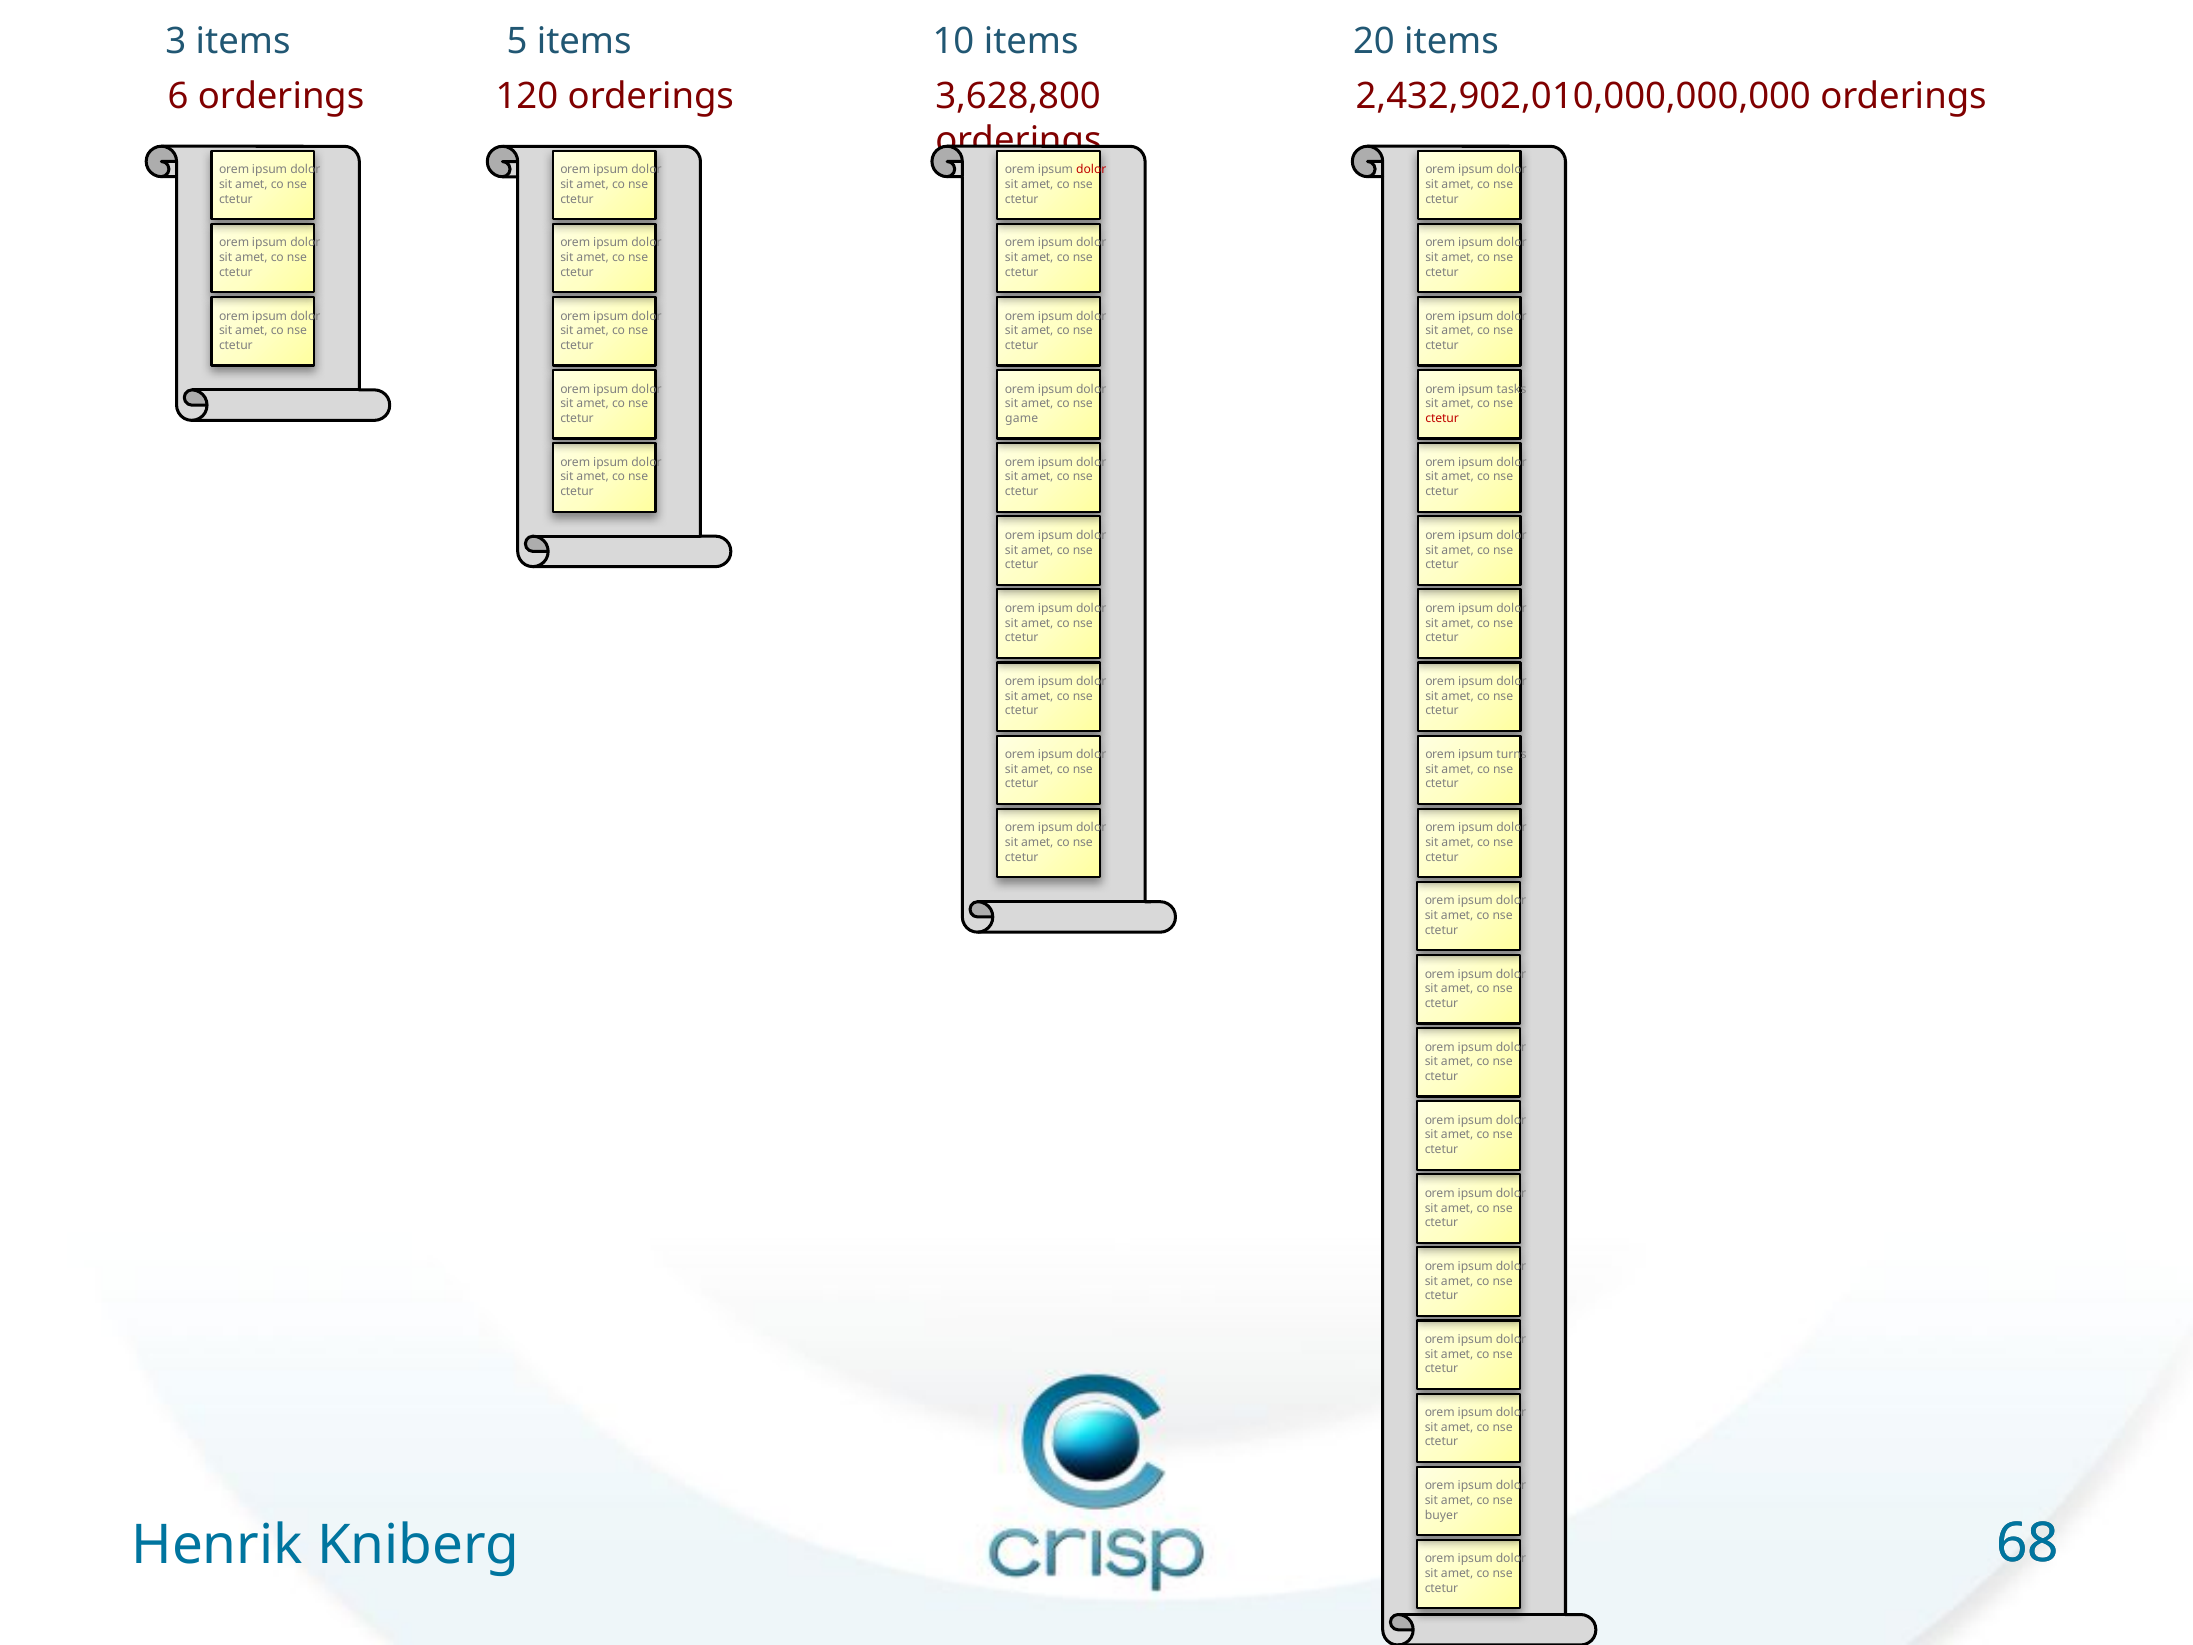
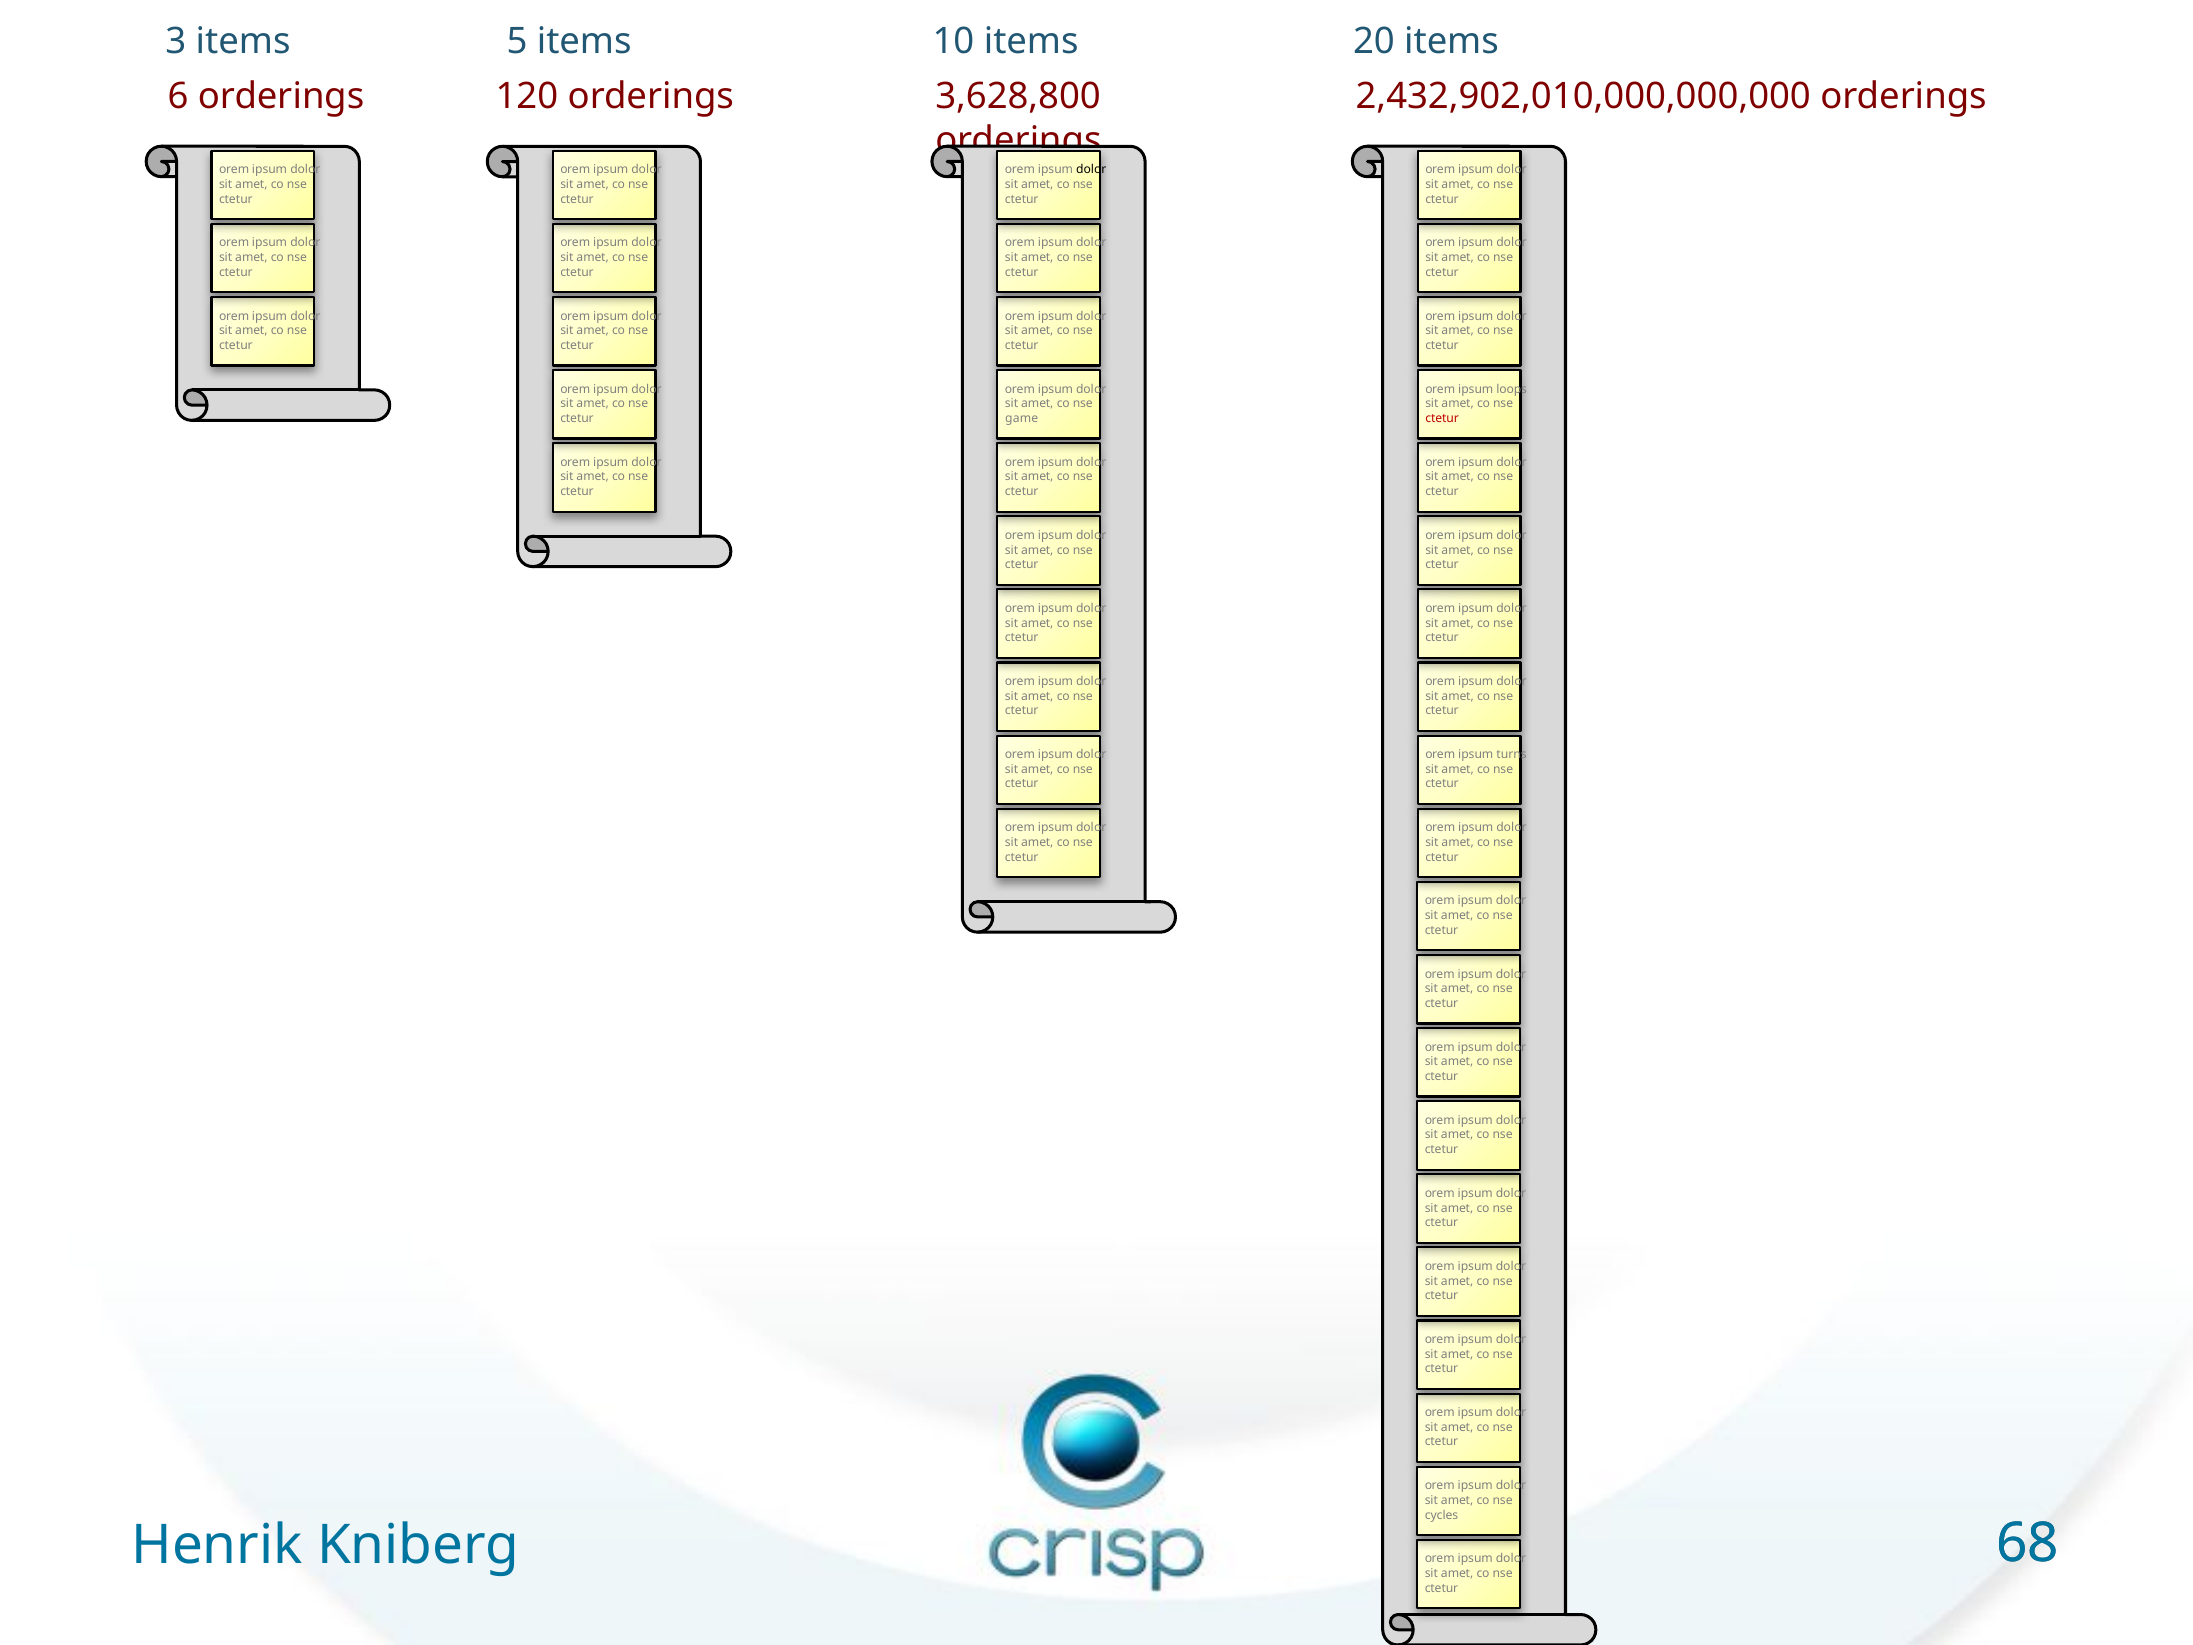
dolor colour: red -> black (1091, 170)
tasks: tasks -> loops (1512, 389)
buyer: buyer -> cycles (1442, 1515)
